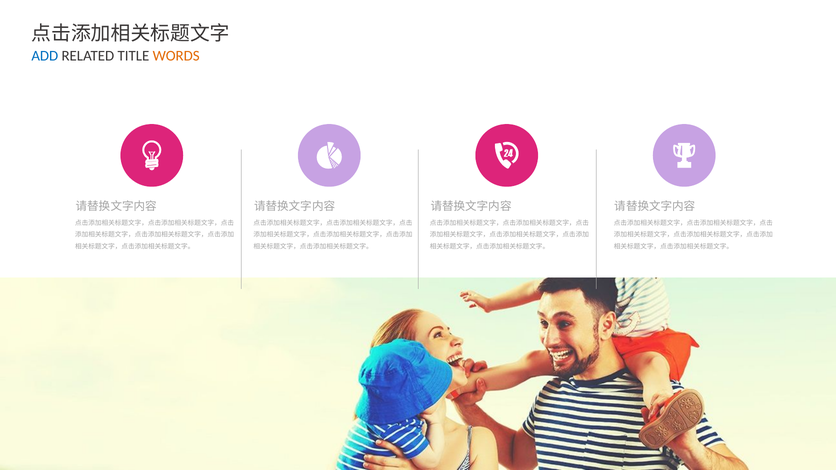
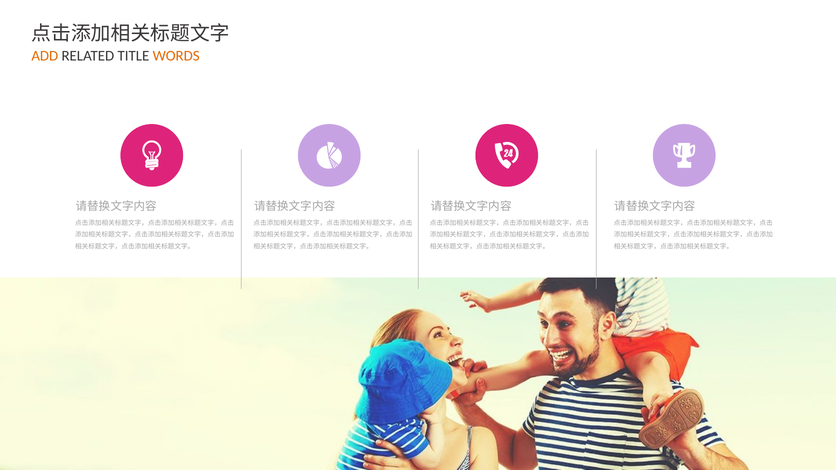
ADD colour: blue -> orange (45, 56)
